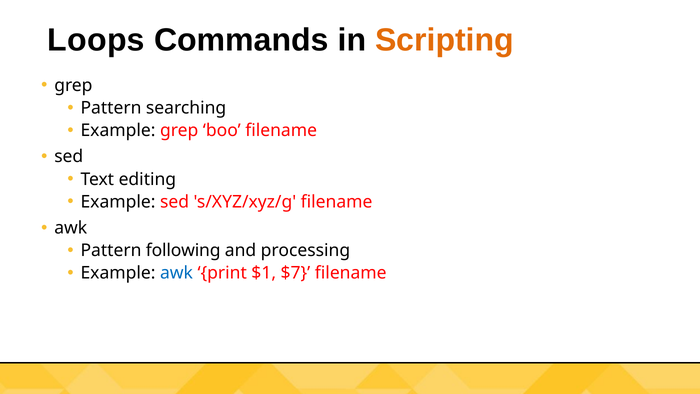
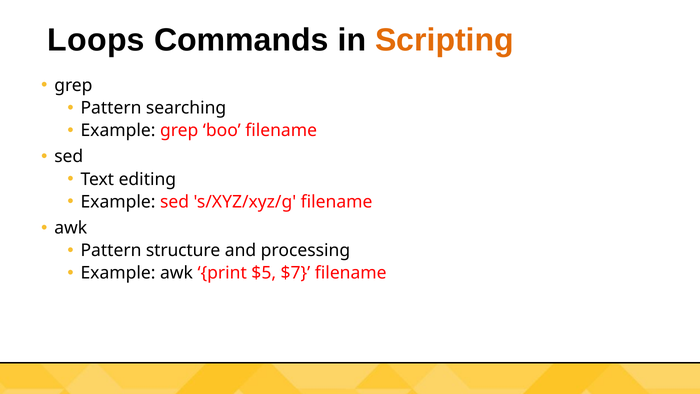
following: following -> structure (183, 250)
awk colour: blue -> black (177, 273)
$1: $1 -> $5 (264, 273)
